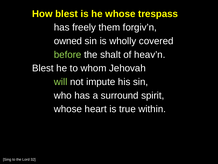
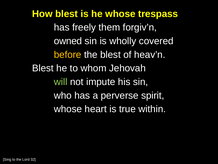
before colour: light green -> yellow (68, 54)
the shalt: shalt -> blest (110, 54)
surround: surround -> perverse (120, 95)
